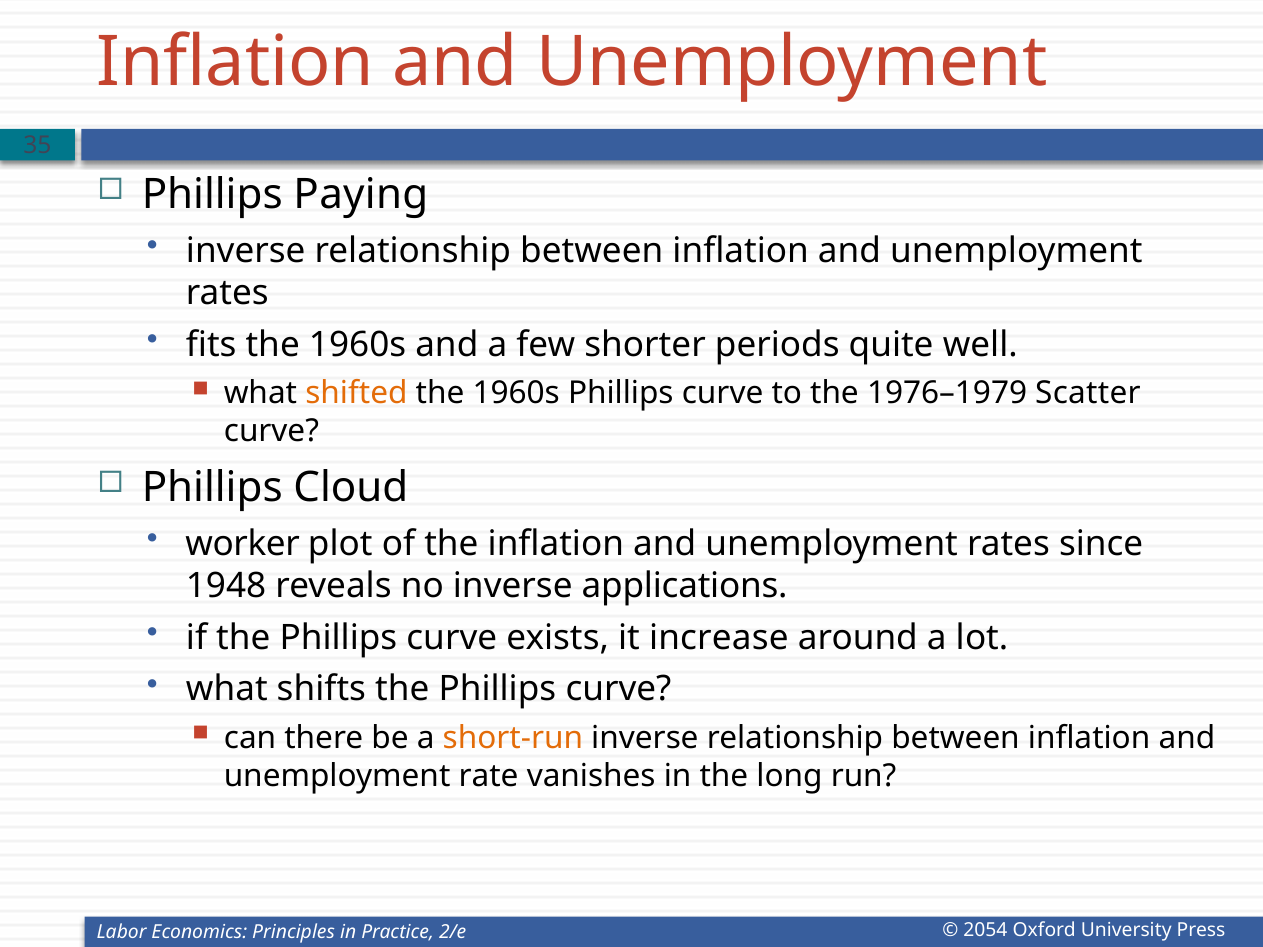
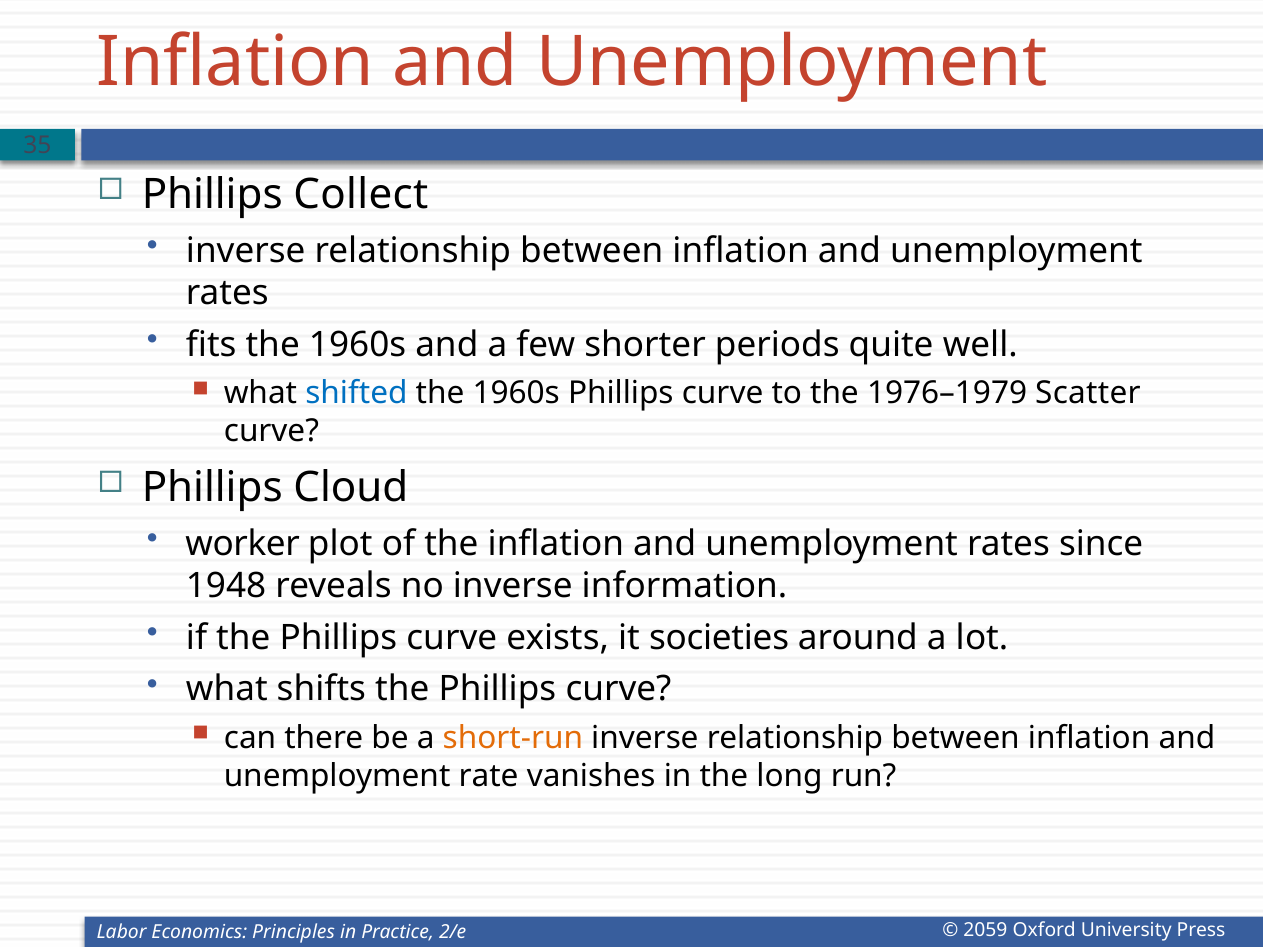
Paying: Paying -> Collect (361, 195)
shifted colour: orange -> blue (356, 393)
applications: applications -> information (685, 586)
increase: increase -> societies (719, 638)
2054: 2054 -> 2059 (985, 931)
